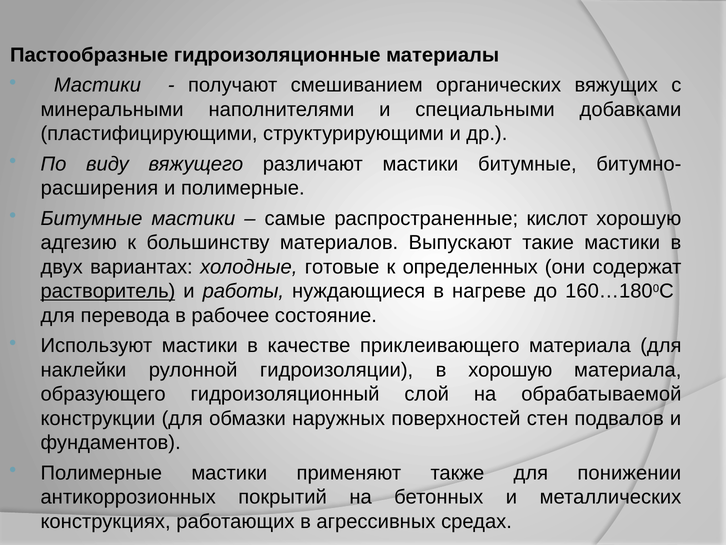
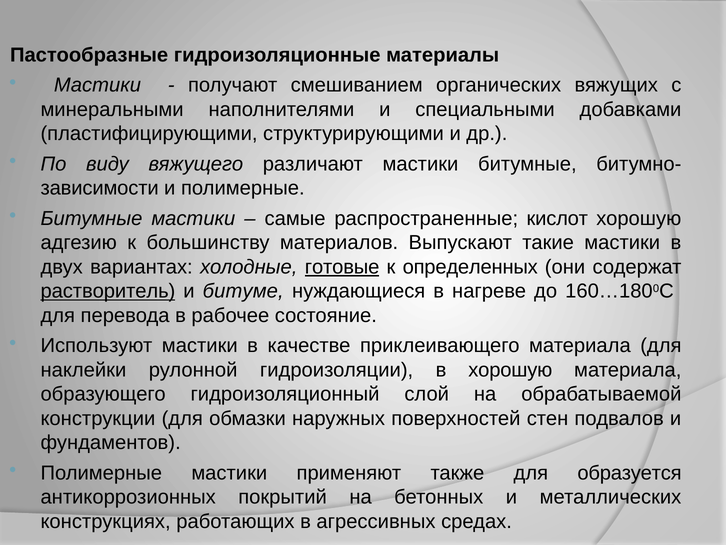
расширения: расширения -> зависимости (100, 188)
готовые underline: none -> present (342, 267)
работы: работы -> битуме (243, 291)
понижении: понижении -> образуется (629, 473)
